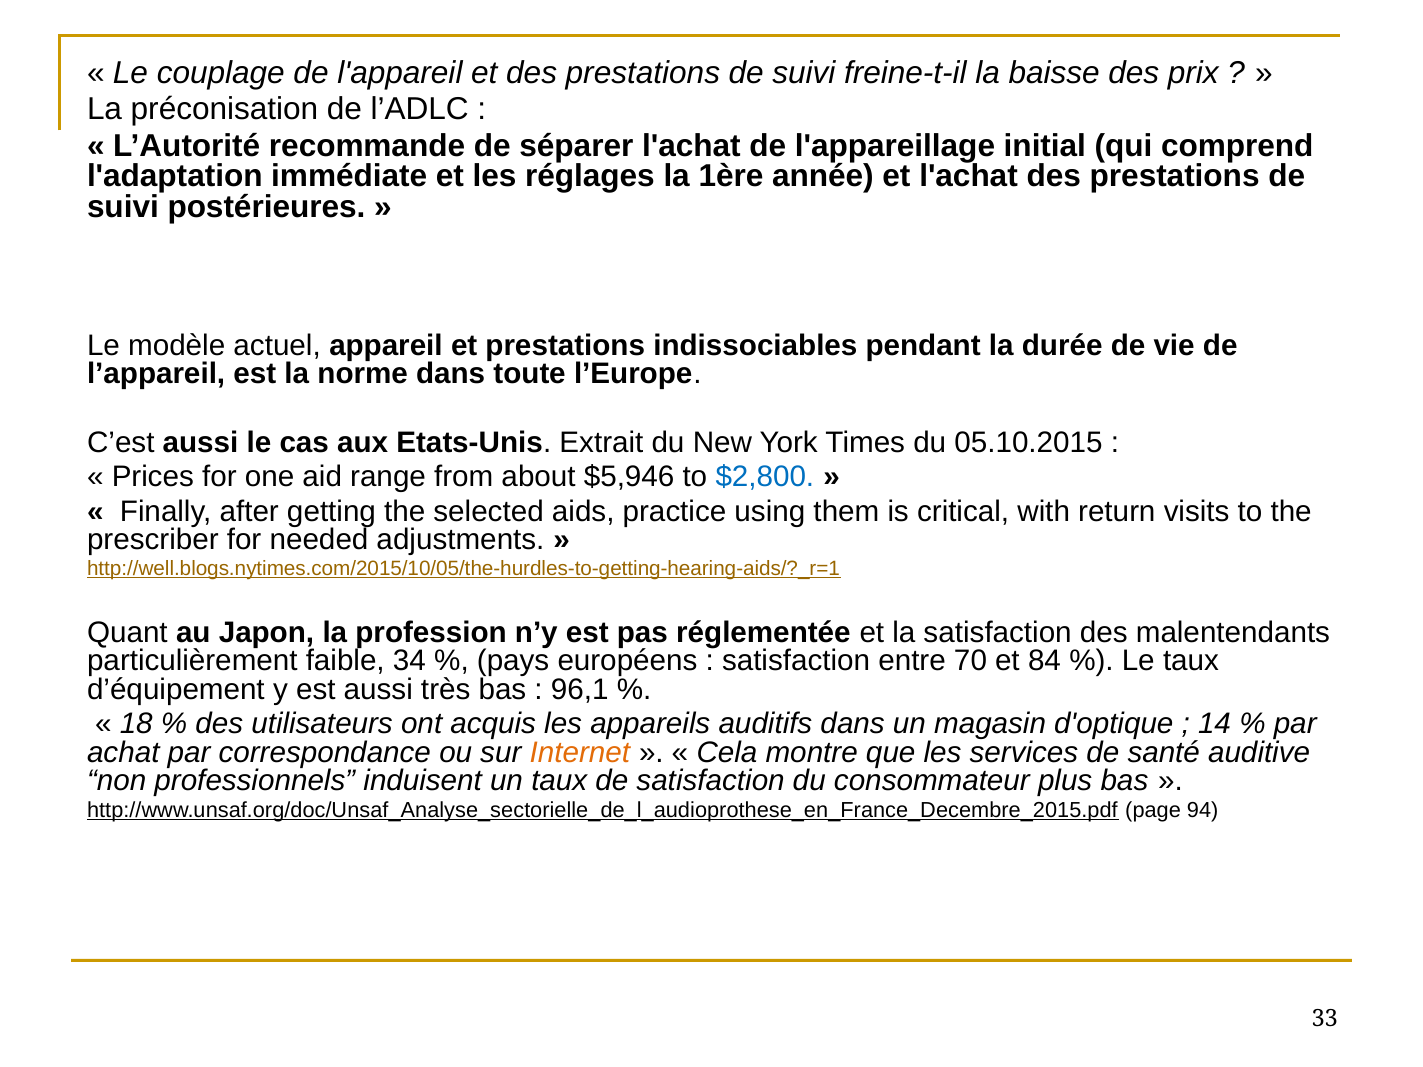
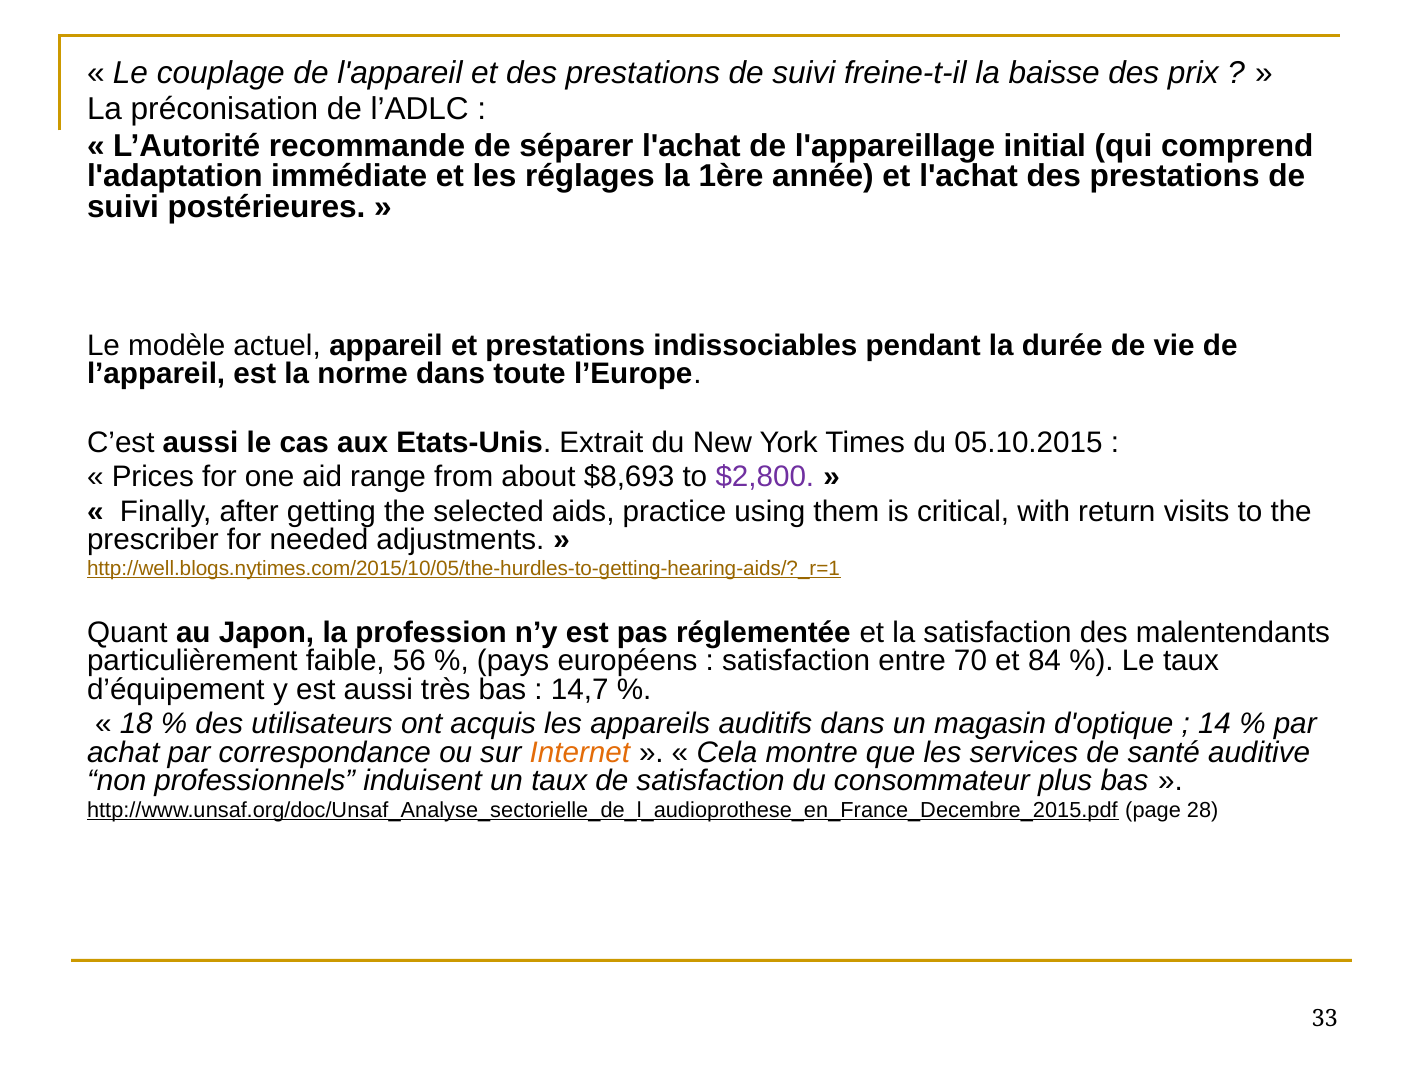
$5,946: $5,946 -> $8,693 (629, 477)
$2,800 colour: blue -> purple (765, 477)
34: 34 -> 56 (409, 661)
96,1: 96,1 -> 14,7 (580, 690)
94: 94 -> 28 (1203, 810)
